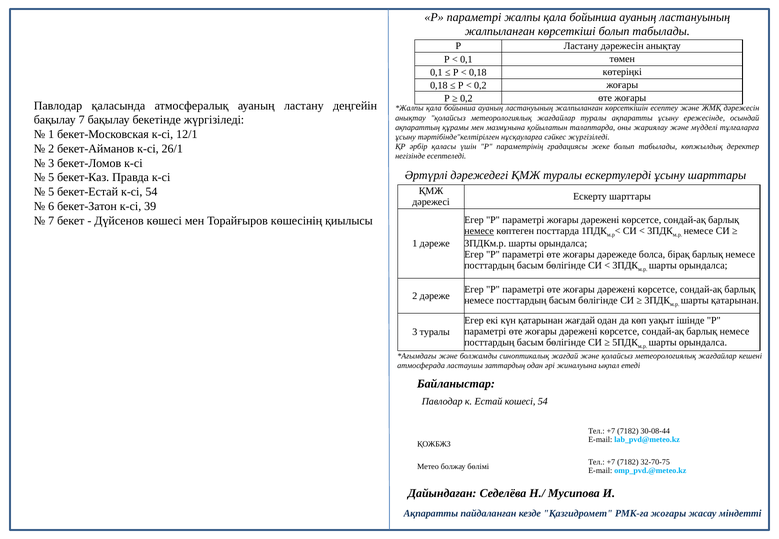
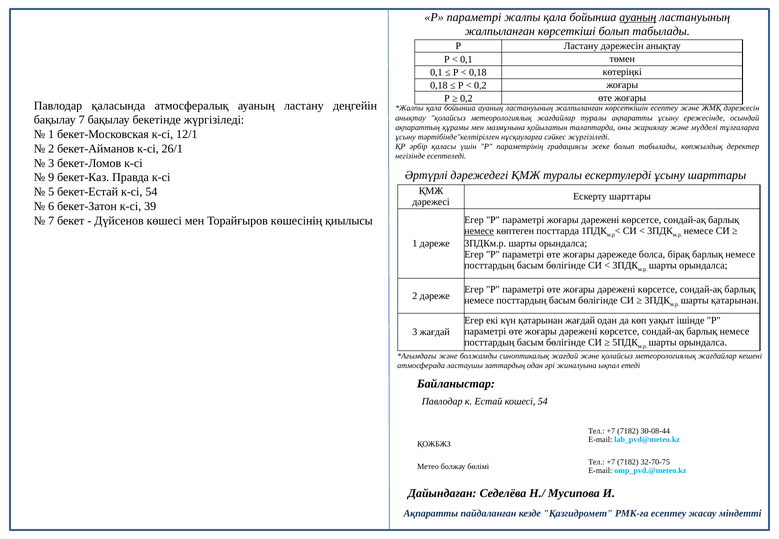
ауаның underline: none -> present (638, 17)
5: 5 -> 9 (51, 178)
3 туралы: туралы -> жағдай (435, 332)
РМК-ға жоғары: жоғары -> есептеу (669, 514)
